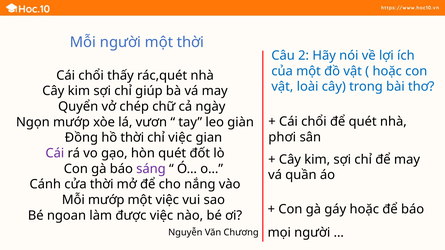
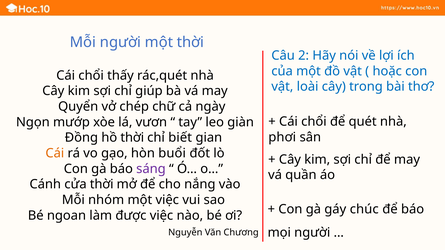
chỉ việc: việc -> biết (180, 138)
Cái colour: purple -> orange (55, 153)
hòn quét: quét -> buổi (172, 153)
Mỗi mướp: mướp -> nhóm (106, 200)
gáy hoặc: hoặc -> chúc (364, 209)
